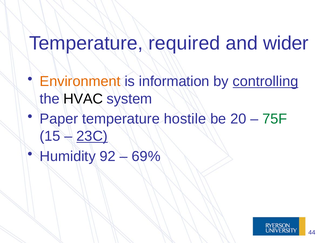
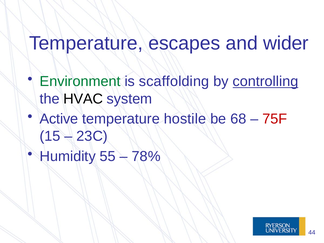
required: required -> escapes (184, 43)
Environment colour: orange -> green (80, 81)
information: information -> scaffolding (174, 81)
Paper: Paper -> Active (59, 119)
20: 20 -> 68 (238, 119)
75F colour: green -> red (275, 119)
23C underline: present -> none (92, 136)
92: 92 -> 55 (108, 156)
69%: 69% -> 78% (146, 156)
